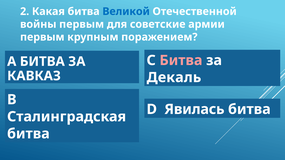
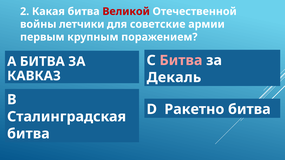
Великой colour: blue -> red (126, 11)
войны первым: первым -> летчики (82, 24)
Явилась: Явилась -> Ракетно (194, 109)
